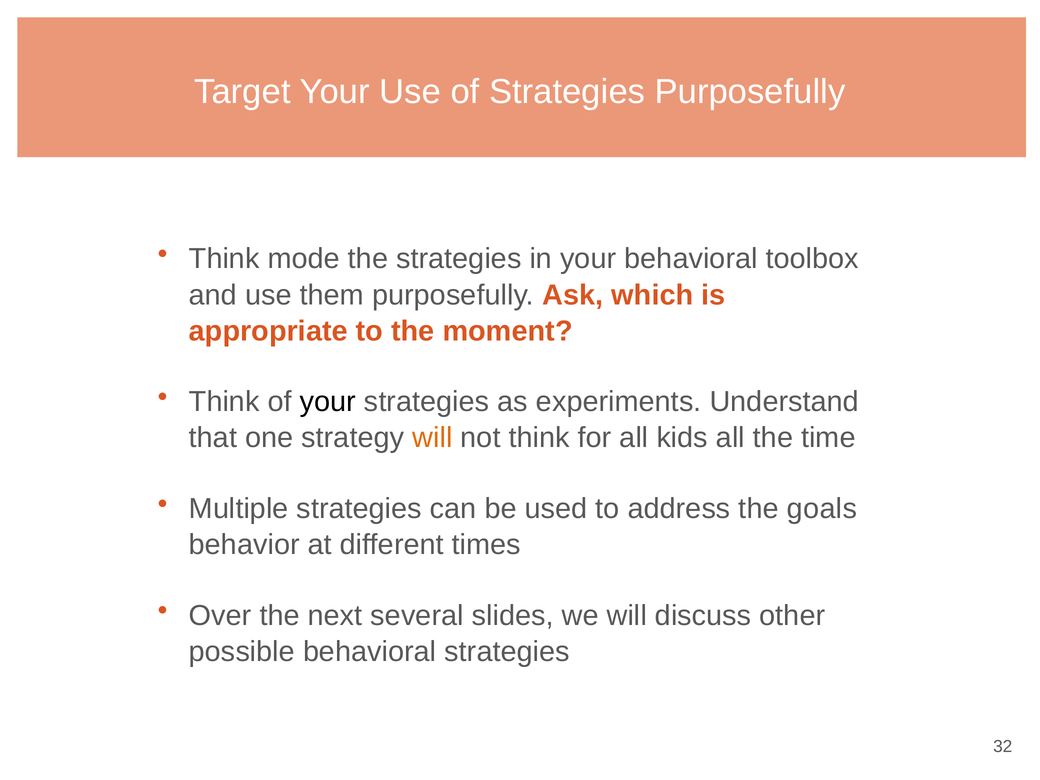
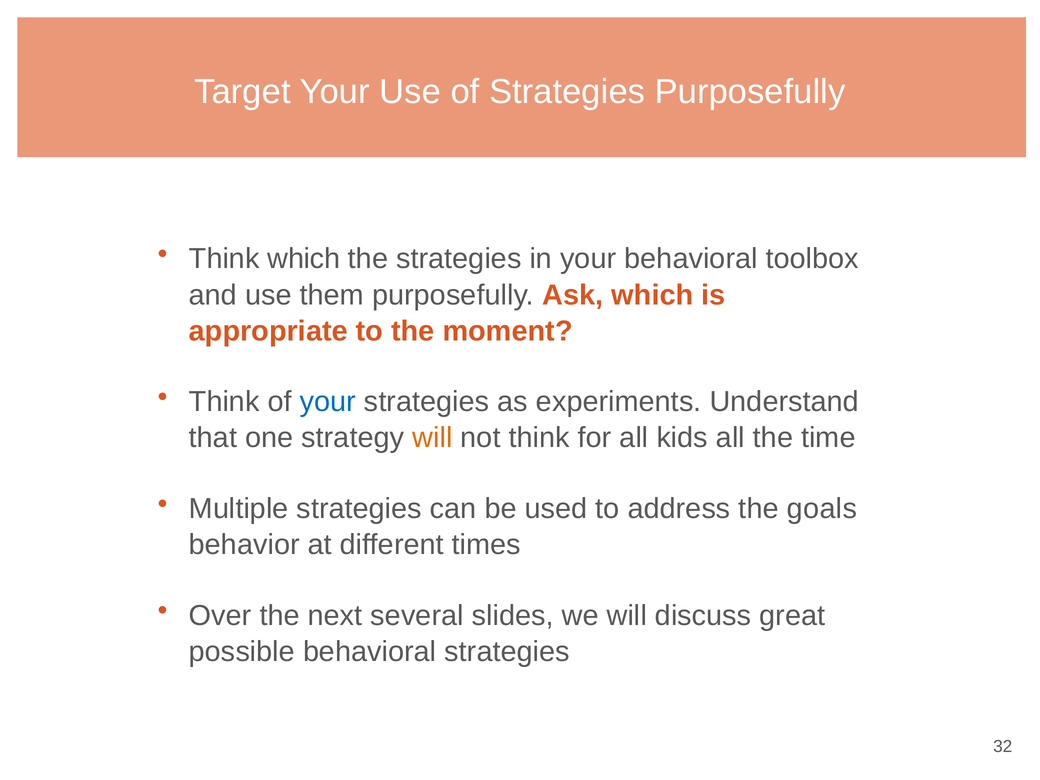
Think mode: mode -> which (304, 259)
your colour: black -> blue (328, 402)
other: other -> great (792, 616)
